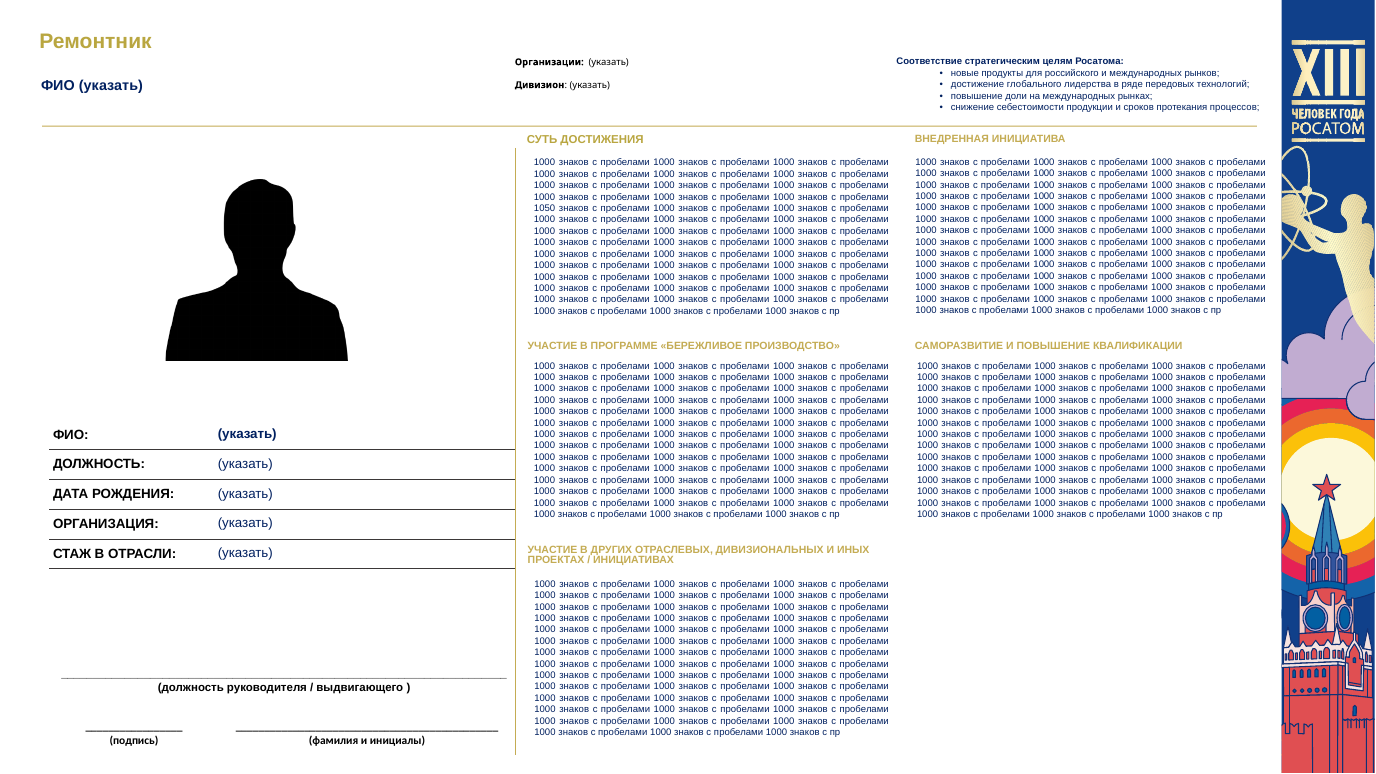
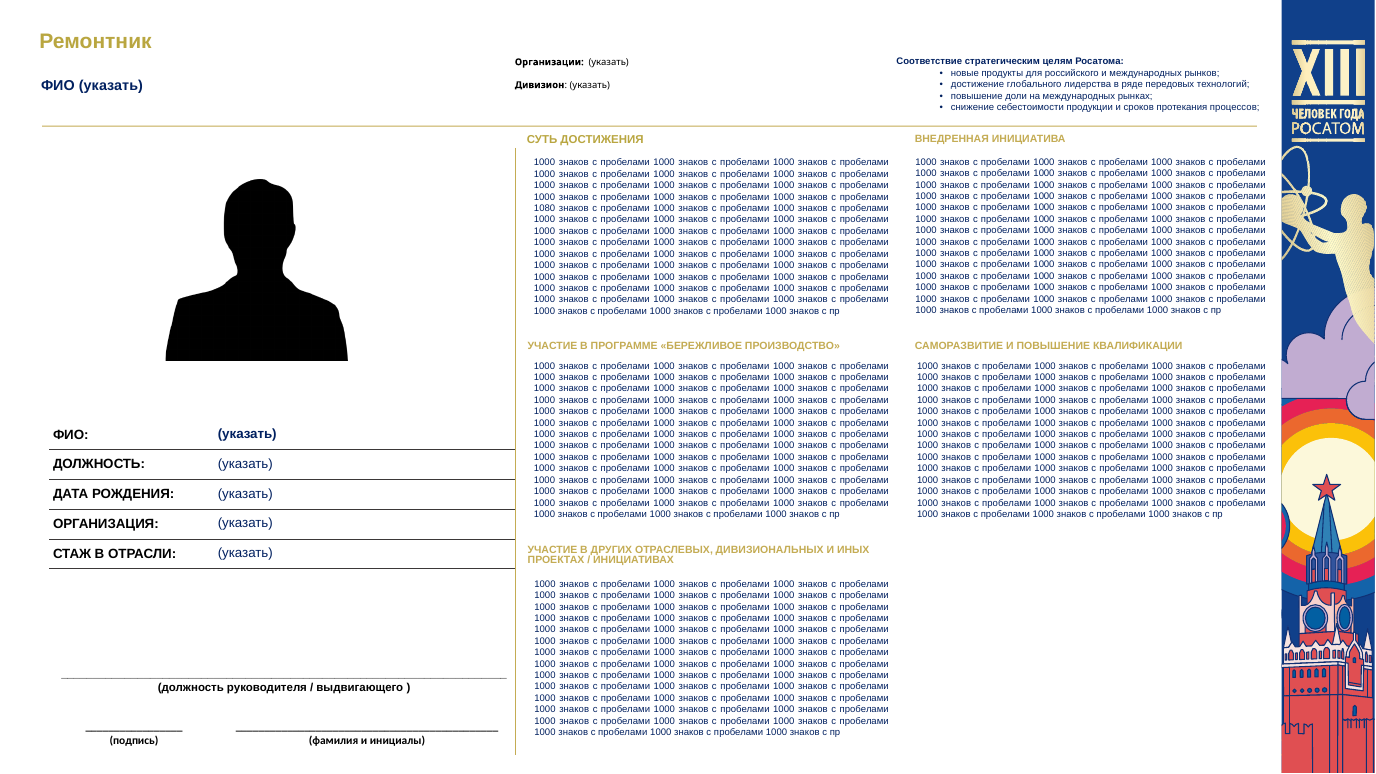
1050: 1050 -> 1080 (545, 208)
